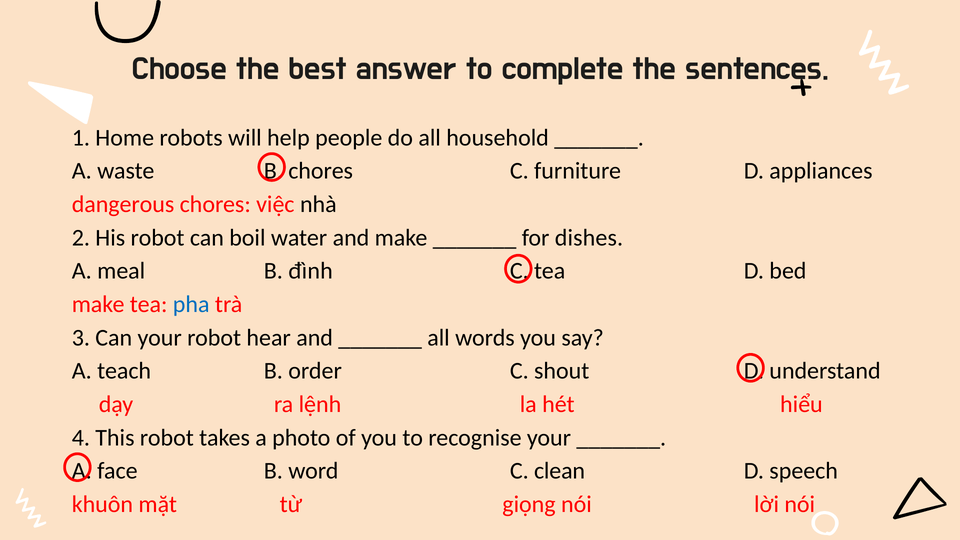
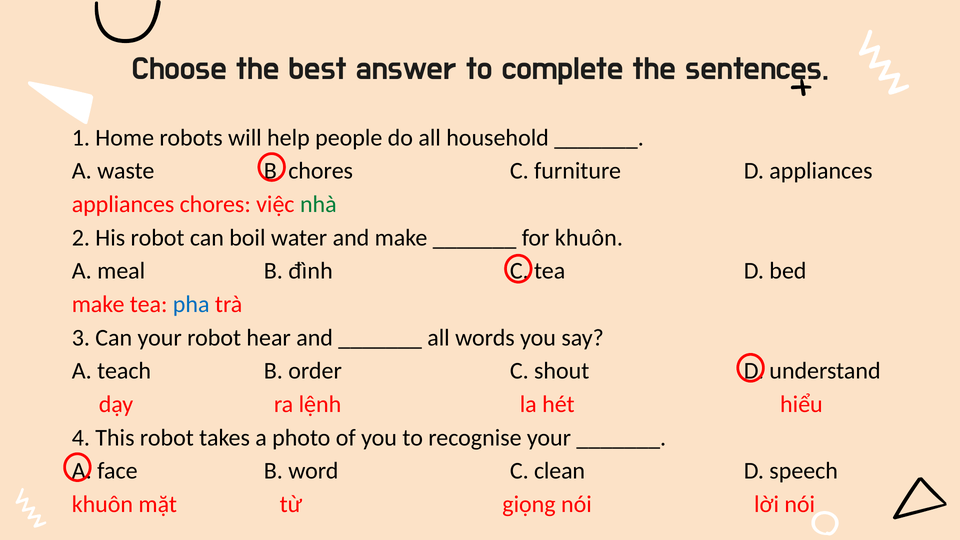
dangerous: dangerous -> appliances (123, 204)
nhà colour: black -> green (318, 204)
for dishes: dishes -> khuôn (589, 238)
